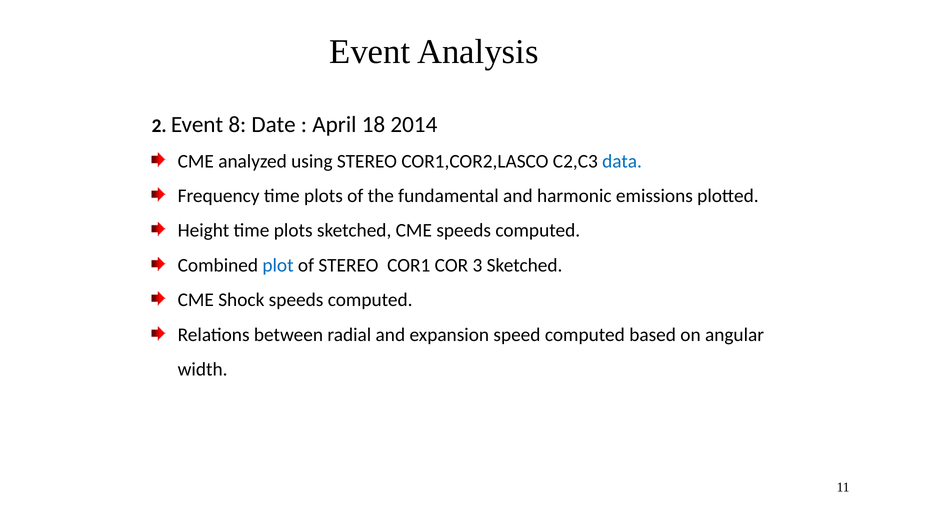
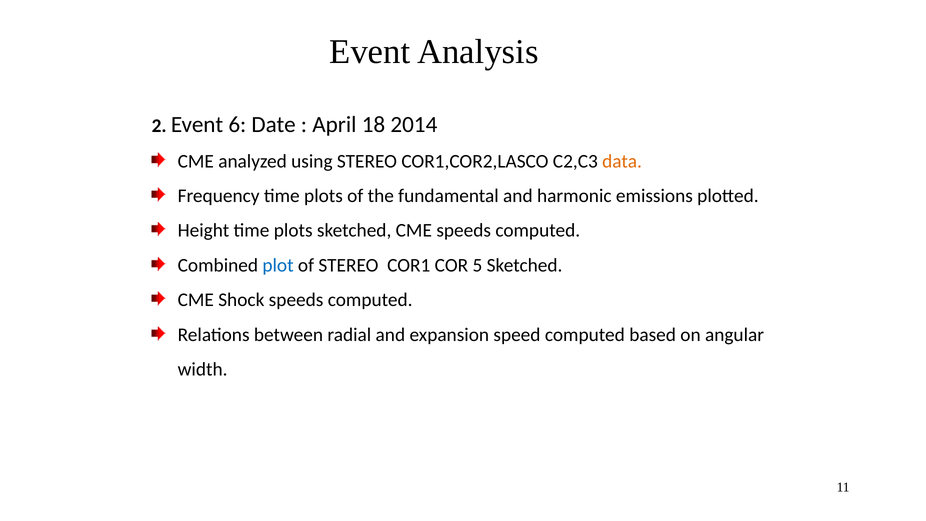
8: 8 -> 6 (237, 124)
data colour: blue -> orange (622, 161)
3: 3 -> 5 (477, 265)
